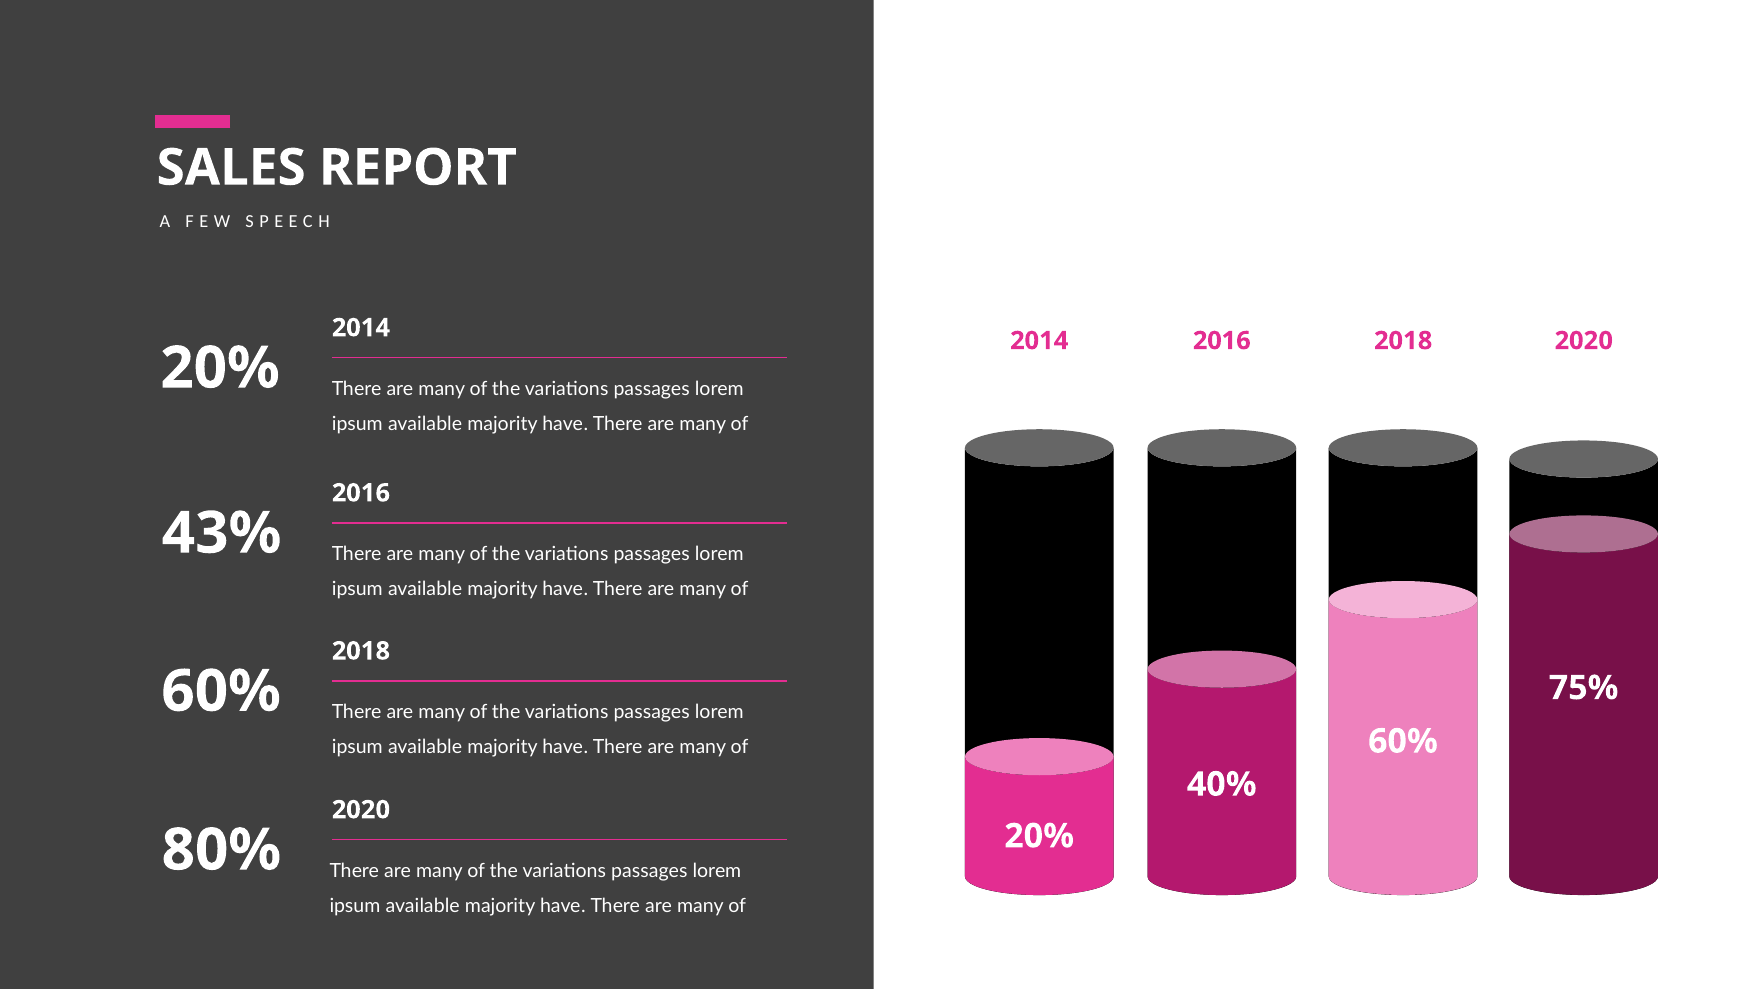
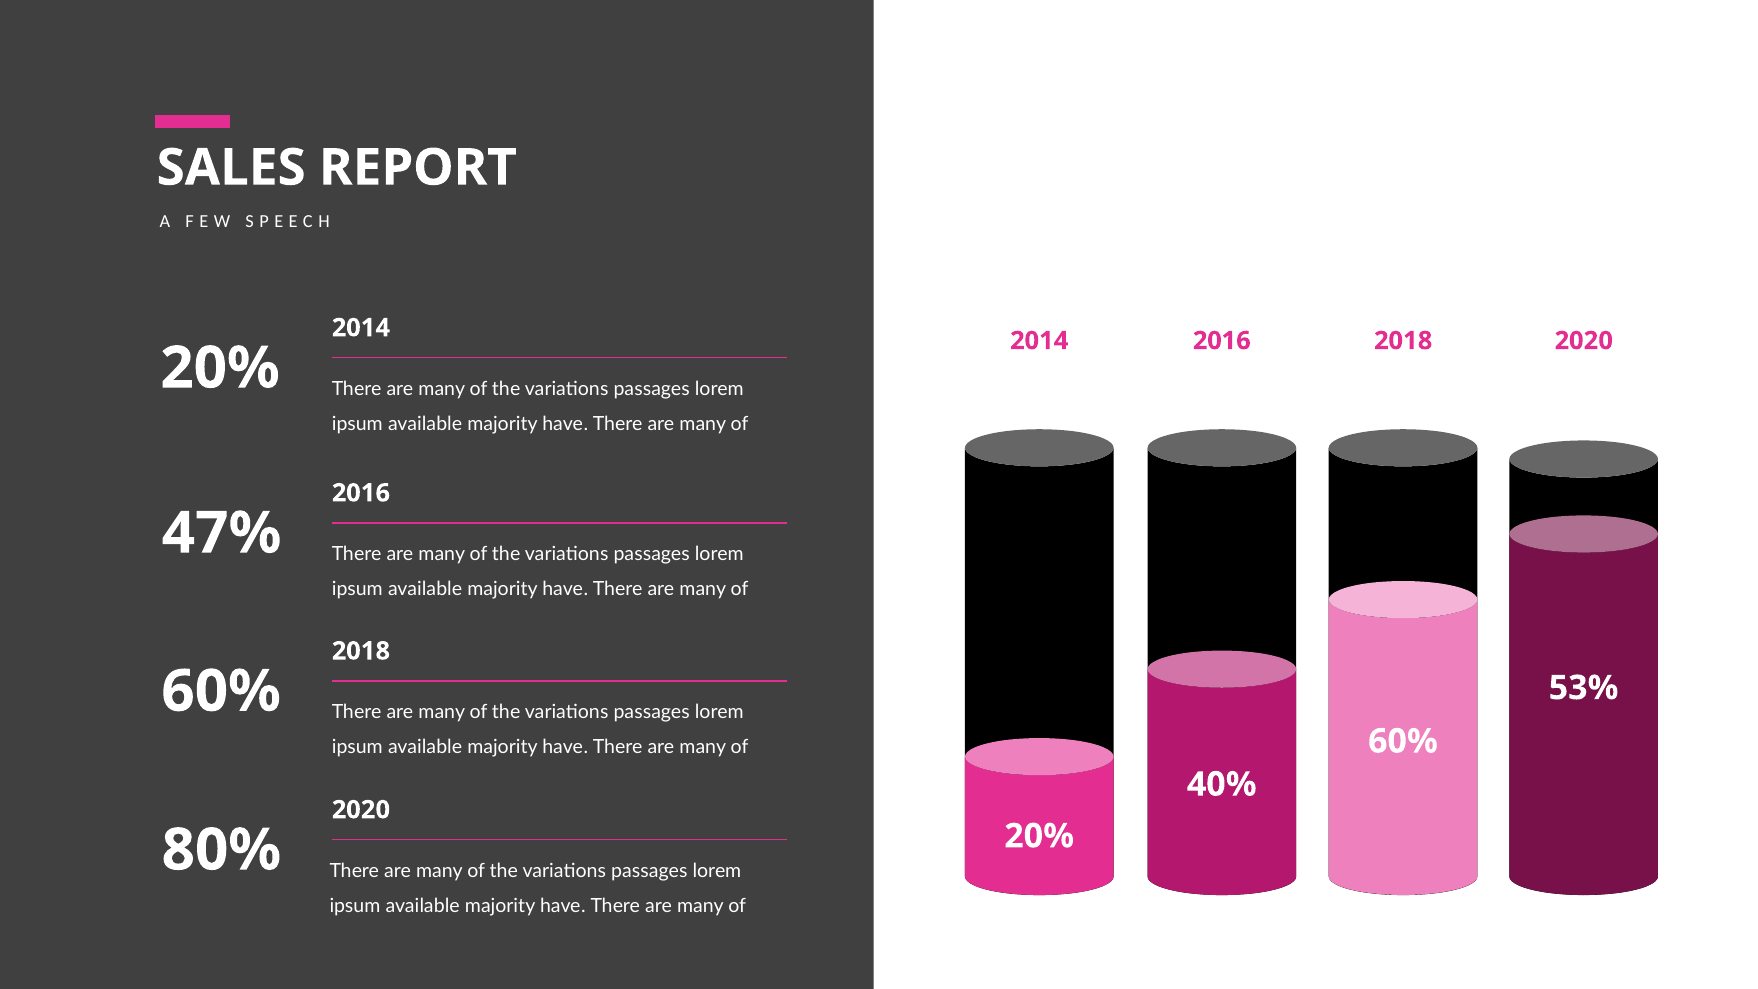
43%: 43% -> 47% (222, 533)
75%: 75% -> 53% (1584, 688)
